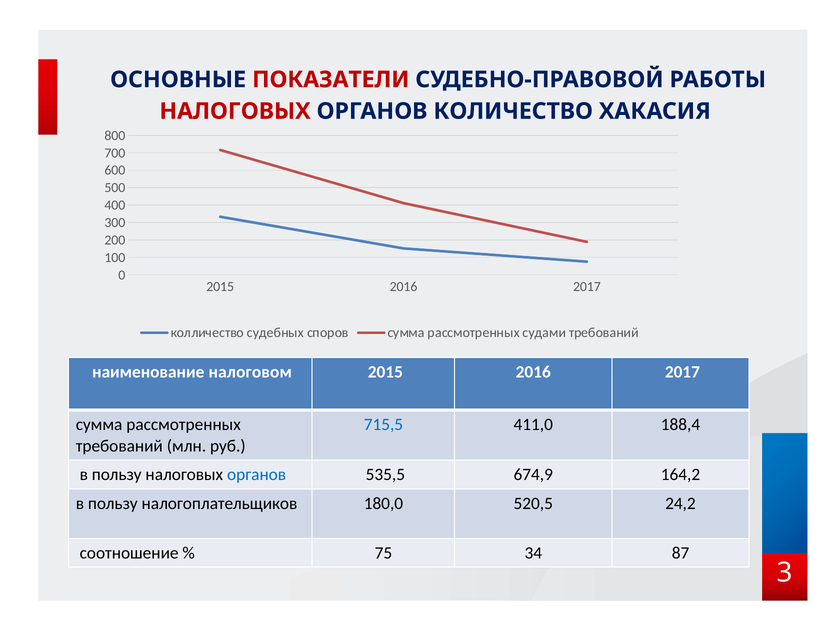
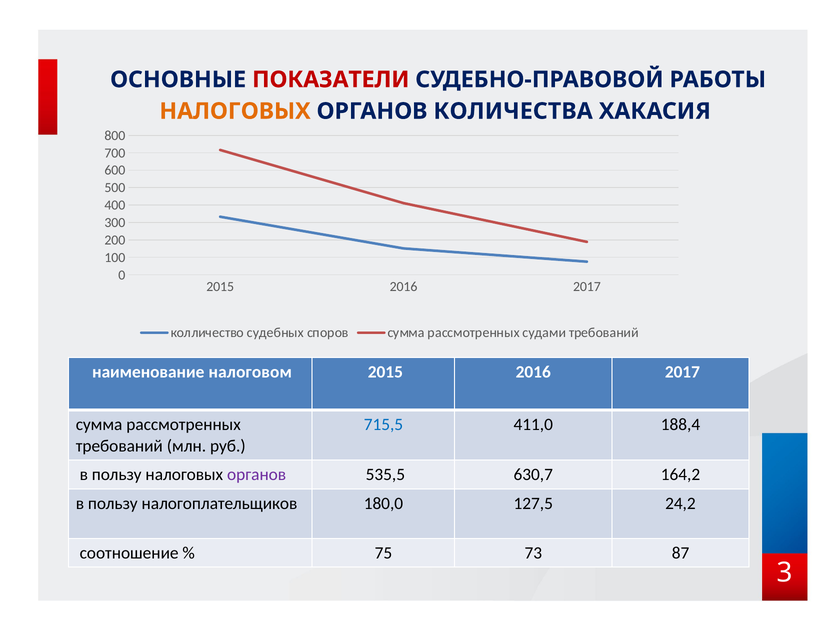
НАЛОГОВЫХ colour: red -> orange (235, 111)
КОЛИЧЕСТВО: КОЛИЧЕСТВО -> КОЛИЧЕСТВА (513, 111)
органов colour: blue -> purple (257, 475)
674,9: 674,9 -> 630,7 (533, 475)
520,5: 520,5 -> 127,5 (533, 504)
34: 34 -> 73 (533, 553)
